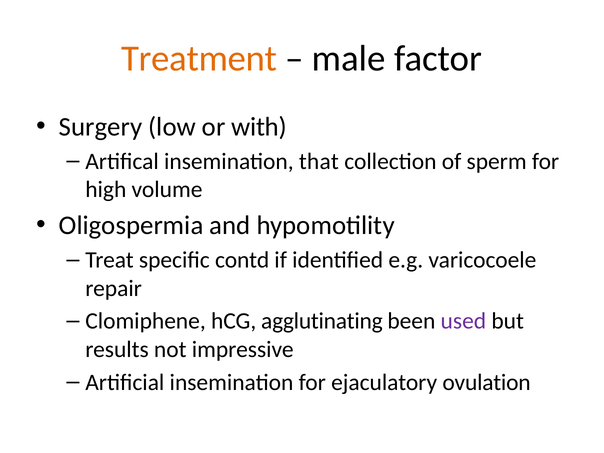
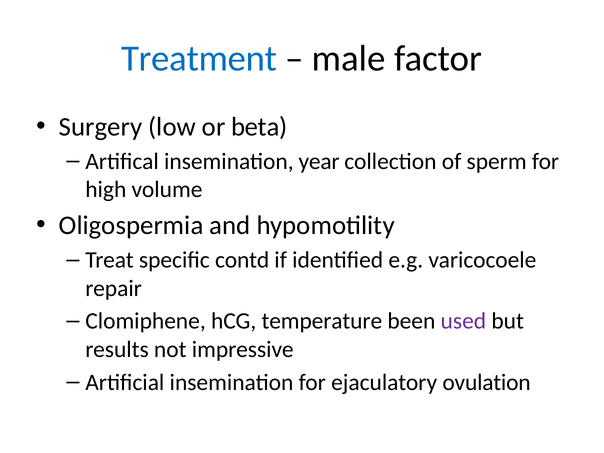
Treatment colour: orange -> blue (199, 58)
with: with -> beta (259, 127)
that: that -> year (319, 161)
agglutinating: agglutinating -> temperature (322, 321)
